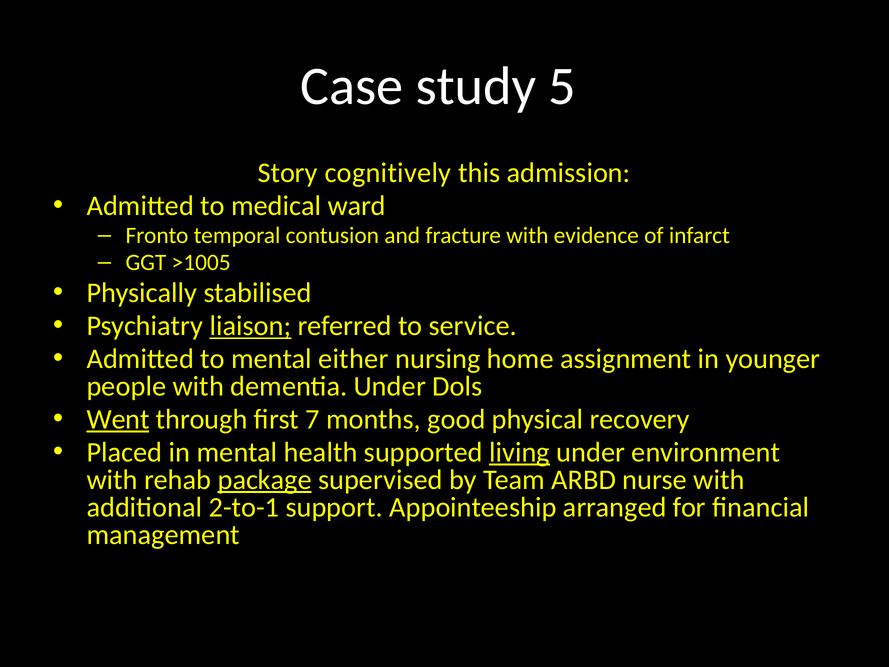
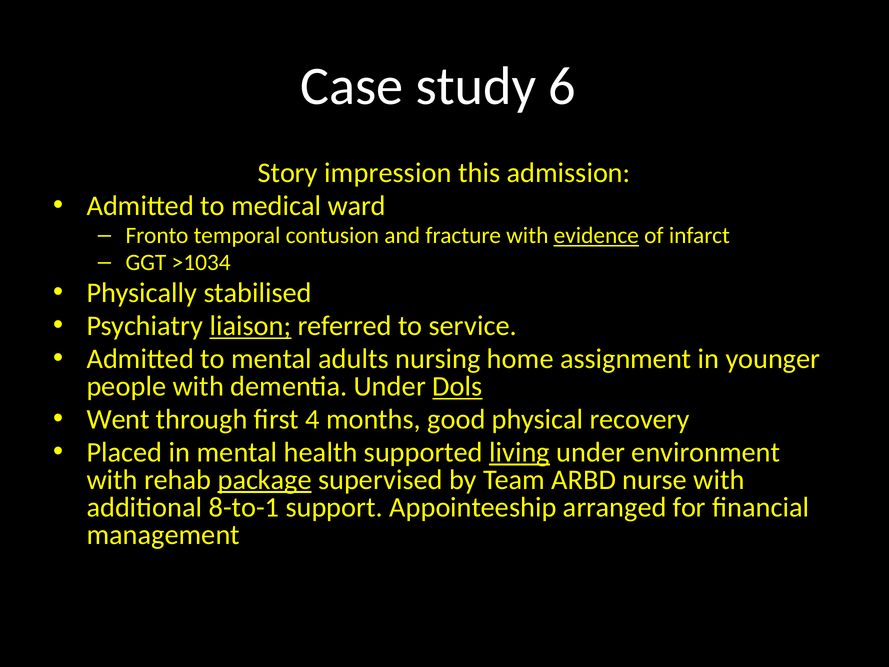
5: 5 -> 6 (562, 86)
cognitively: cognitively -> impression (388, 173)
evidence underline: none -> present (596, 235)
>1005: >1005 -> >1034 (201, 263)
either: either -> adults (354, 359)
Dols underline: none -> present (457, 386)
Went underline: present -> none (118, 419)
7: 7 -> 4 (312, 419)
2-to-1: 2-to-1 -> 8-to-1 (244, 507)
